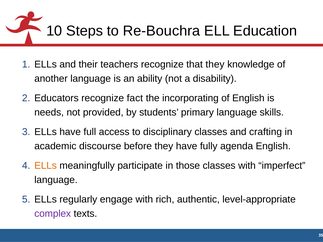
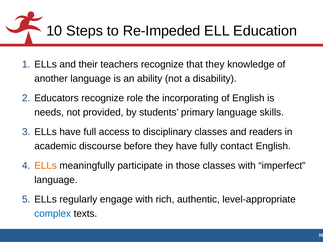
Re-Bouchra: Re-Bouchra -> Re-Impeded (162, 31)
fact: fact -> role (135, 98)
crafting: crafting -> readers (266, 132)
agenda: agenda -> contact (237, 146)
complex colour: purple -> blue (53, 214)
